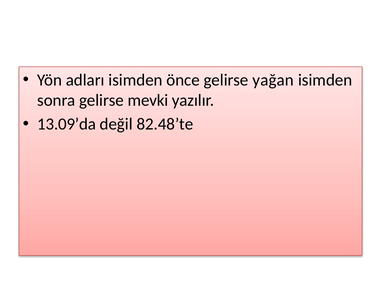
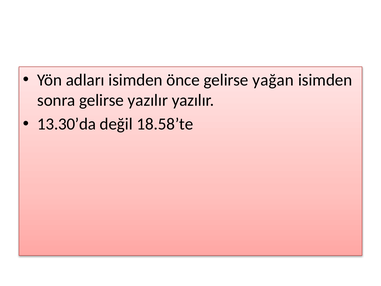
gelirse mevki: mevki -> yazılır (148, 100)
13.09’da: 13.09’da -> 13.30’da (67, 124)
82.48’te: 82.48’te -> 18.58’te (165, 124)
